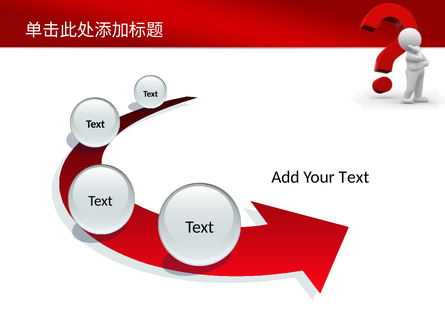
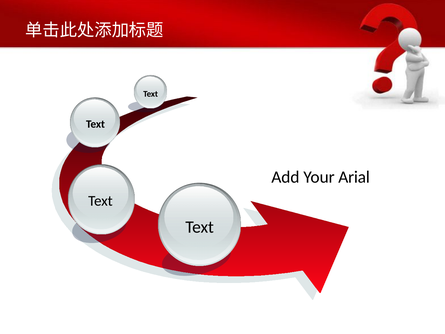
Your Text: Text -> Arial (354, 177)
